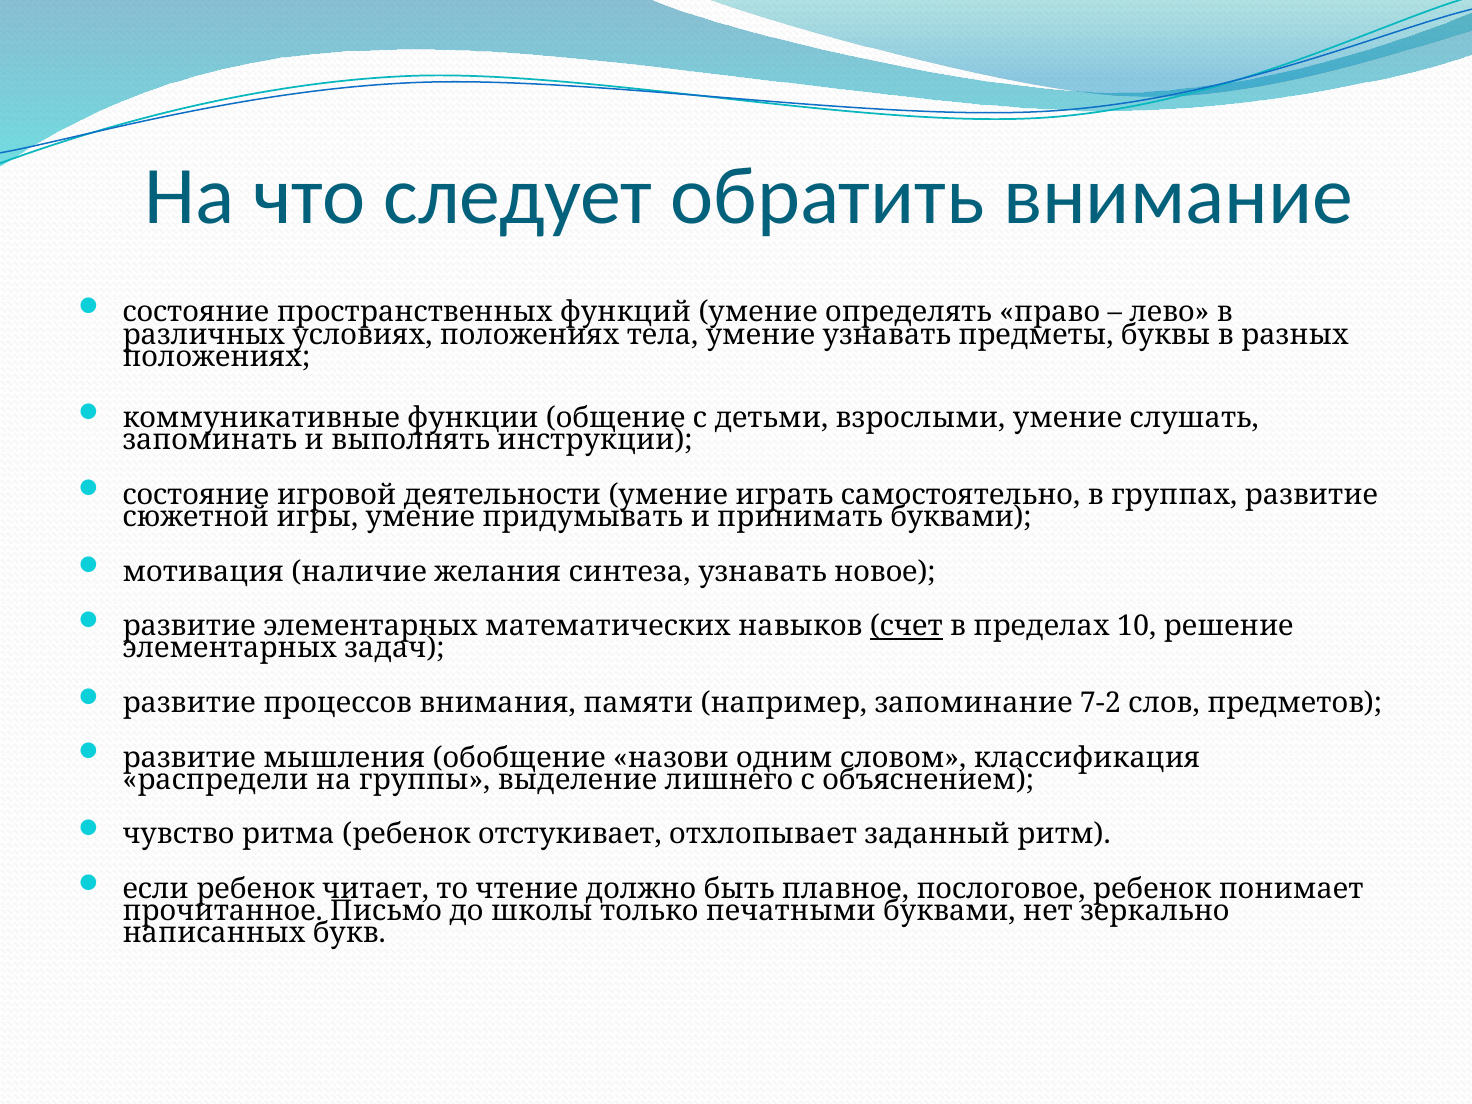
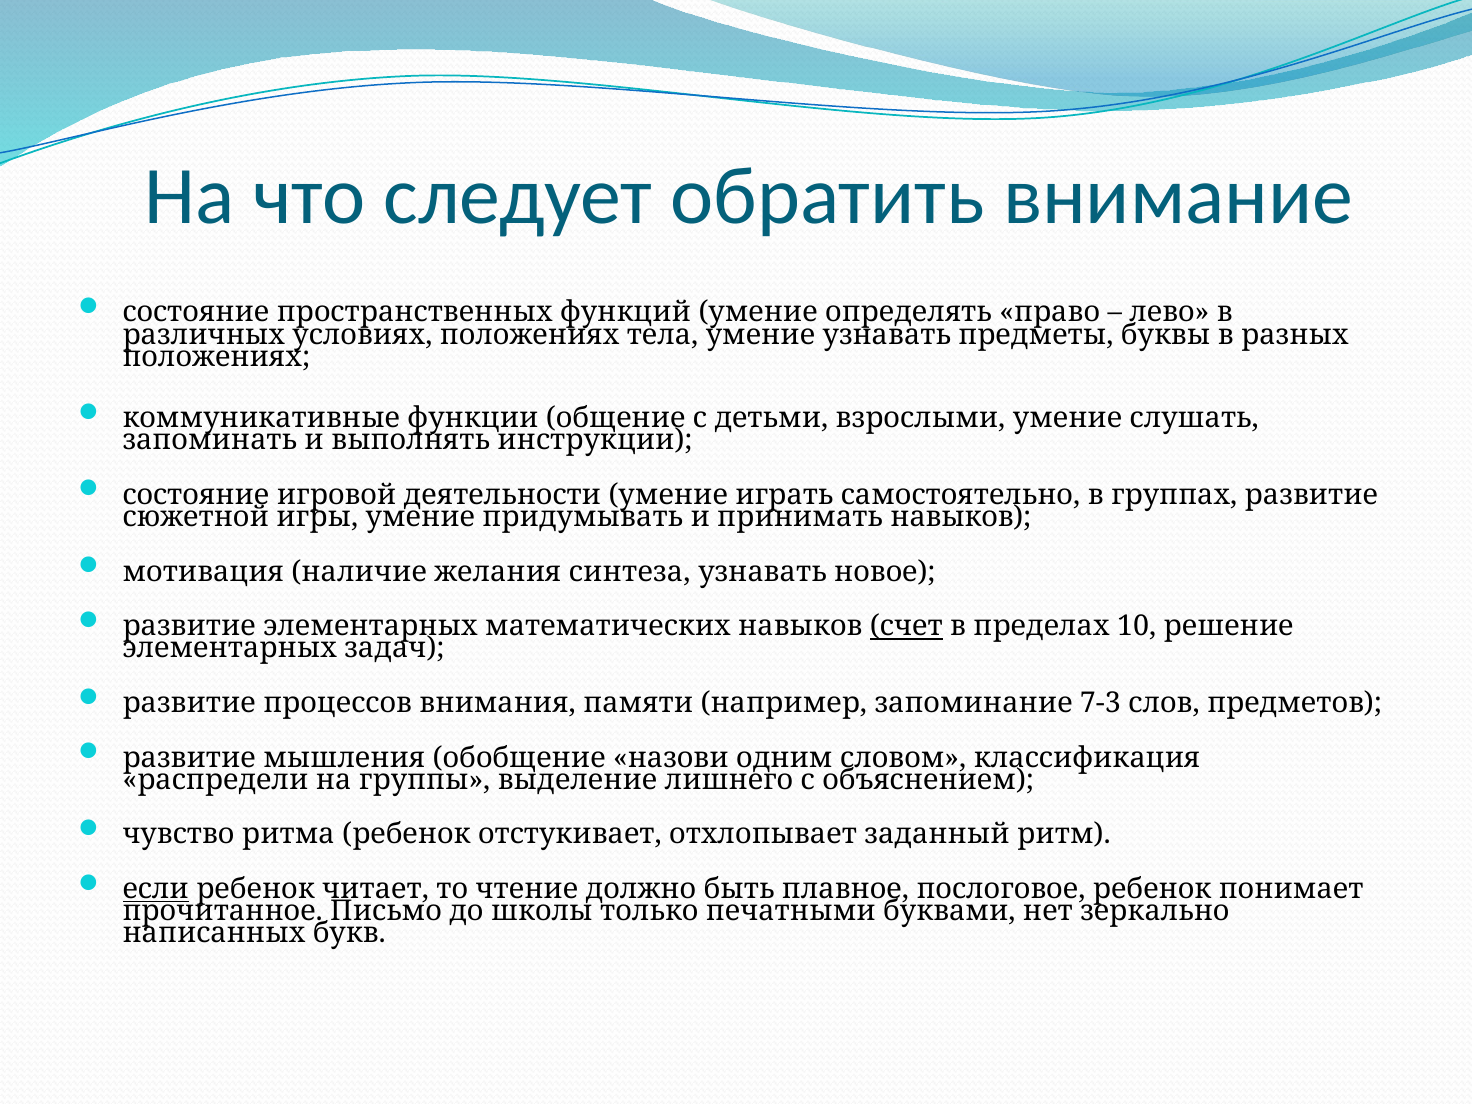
принимать буквами: буквами -> навыков (961, 517)
7-2: 7-2 -> 7-3 (1100, 703)
если underline: none -> present (156, 889)
